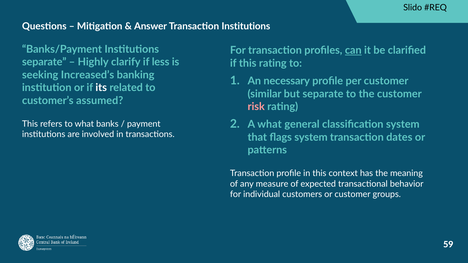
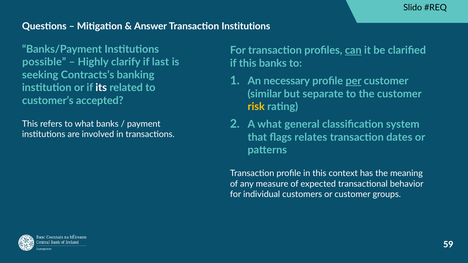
separate: separate -> possible (44, 62)
less: less -> last (161, 62)
this rating: rating -> banks (273, 63)
Increased’s: Increased’s -> Contracts’s (88, 75)
per underline: none -> present (354, 81)
assumed: assumed -> accepted (100, 101)
risk colour: pink -> yellow (256, 107)
flags system: system -> relates (311, 137)
